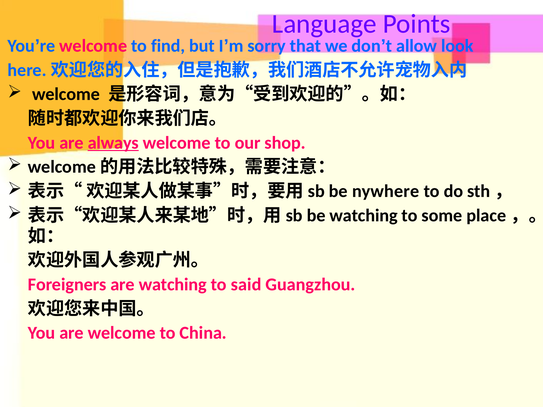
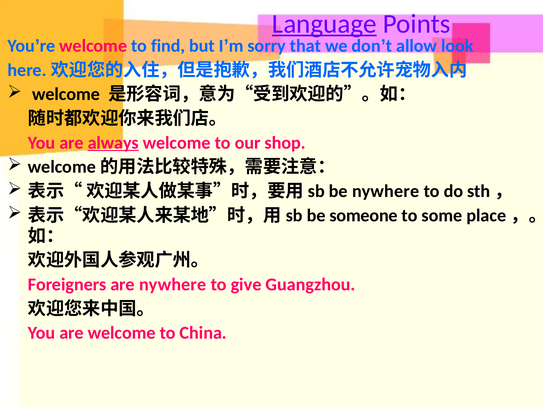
Language underline: none -> present (324, 24)
be watching: watching -> someone (364, 216)
are watching: watching -> nywhere (173, 285)
said: said -> give (246, 285)
